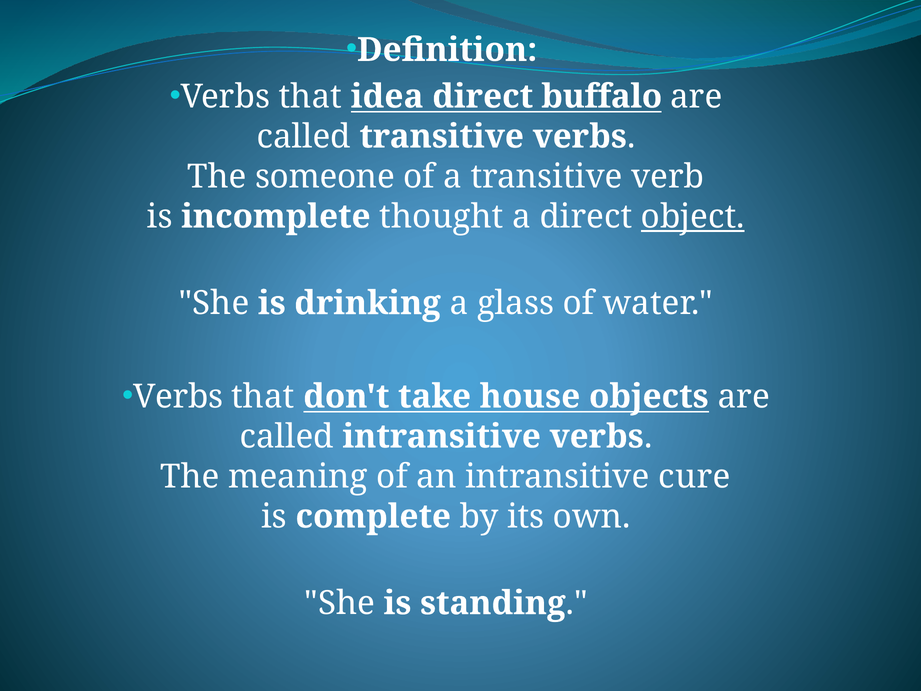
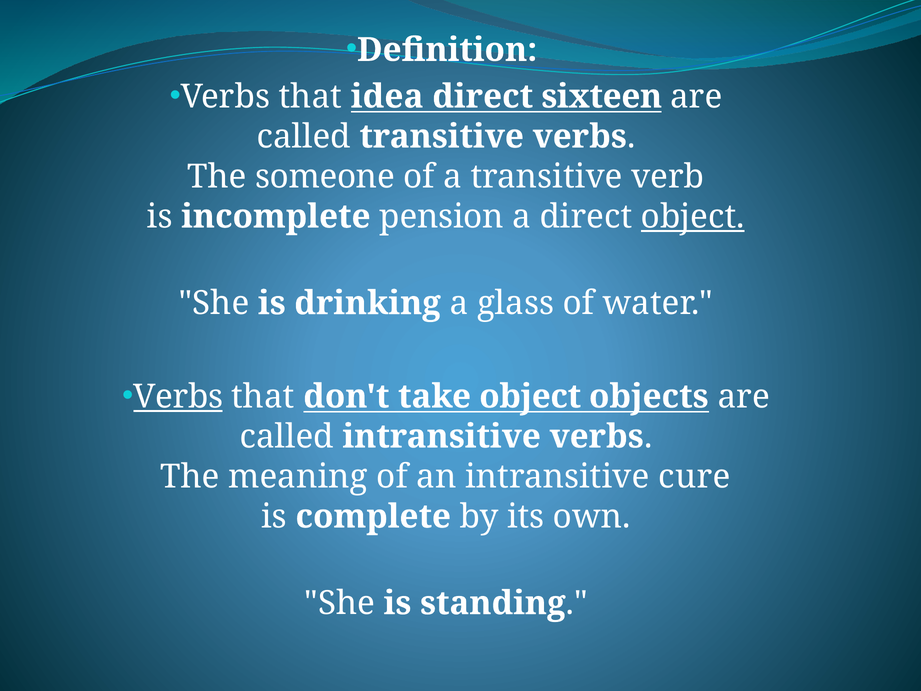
buffalo: buffalo -> sixteen (602, 97)
thought: thought -> pension (442, 217)
Verbs underline: none -> present (178, 396)
take house: house -> object (530, 396)
